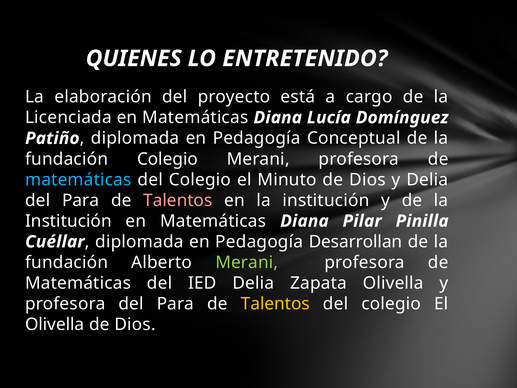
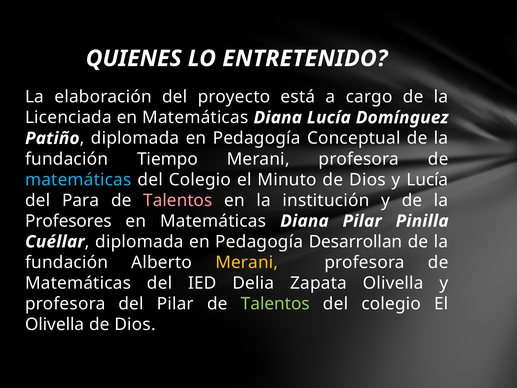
fundación Colegio: Colegio -> Tiempo (167, 159)
y Delia: Delia -> Lucía (427, 180)
Institución: Institución -> Profesores (68, 221)
Merani colour: light green -> yellow (247, 262)
profesora del Para: Para -> Pilar (175, 304)
Talentos colour: yellow -> light green (275, 304)
